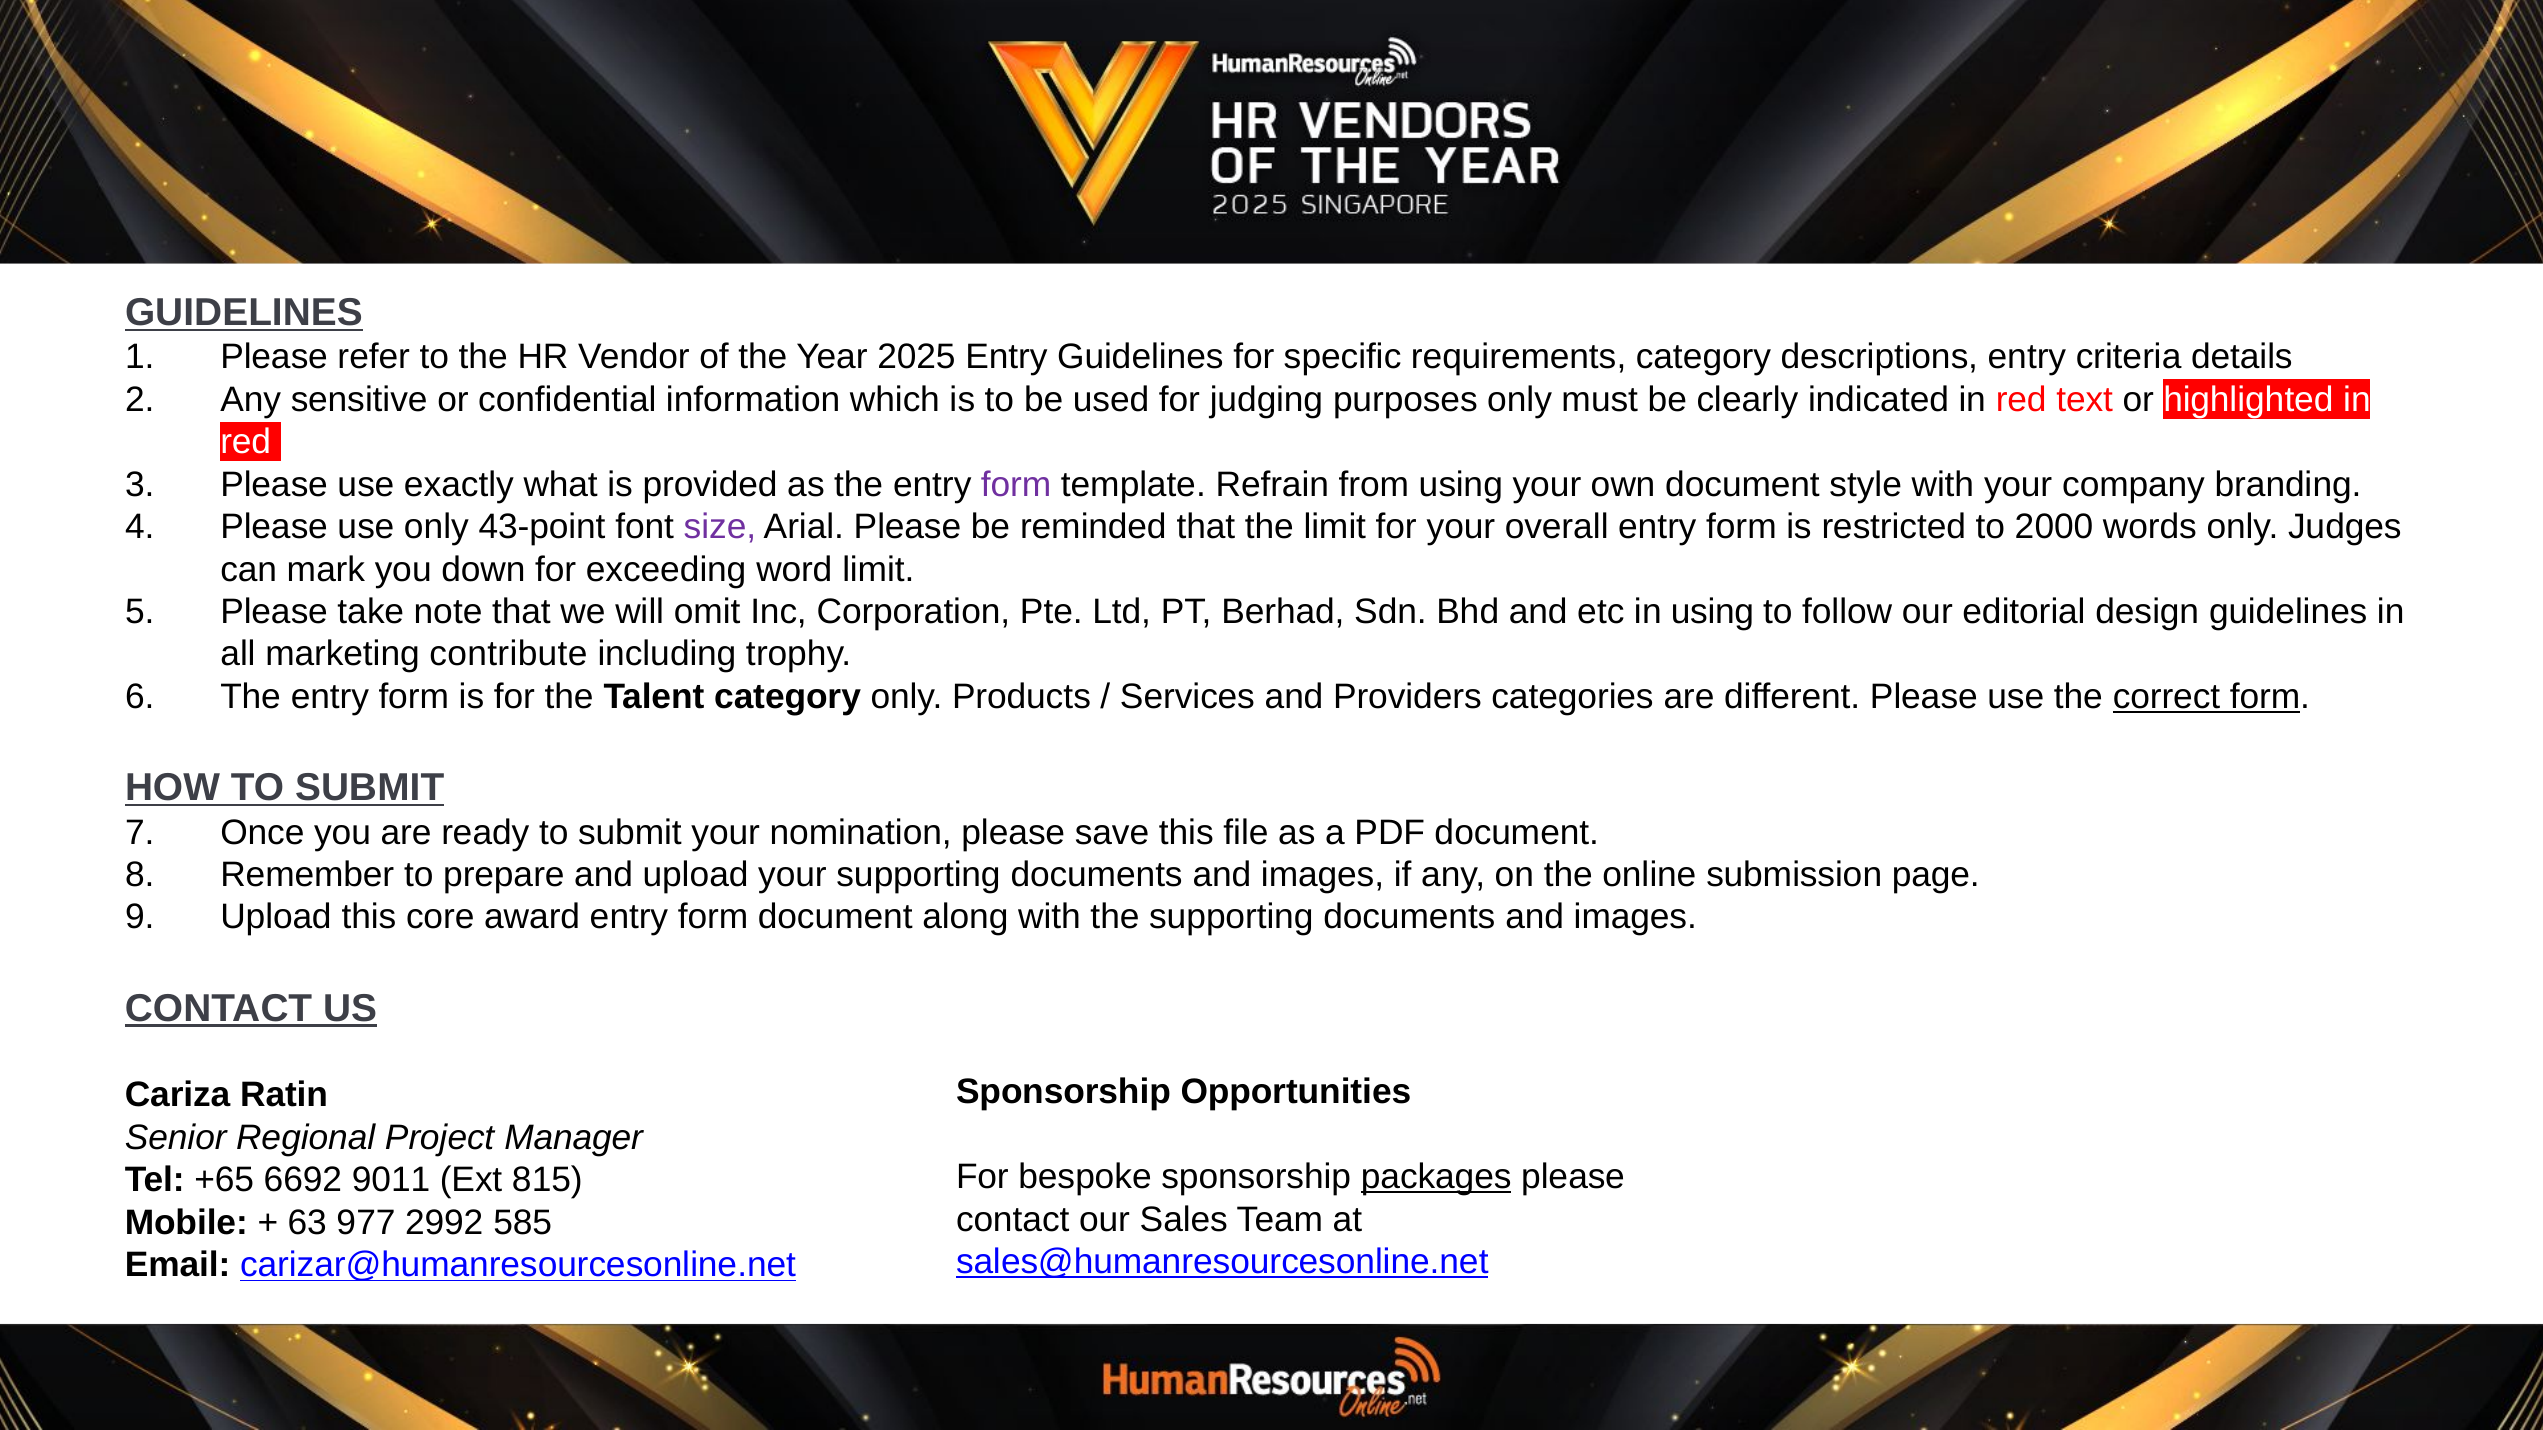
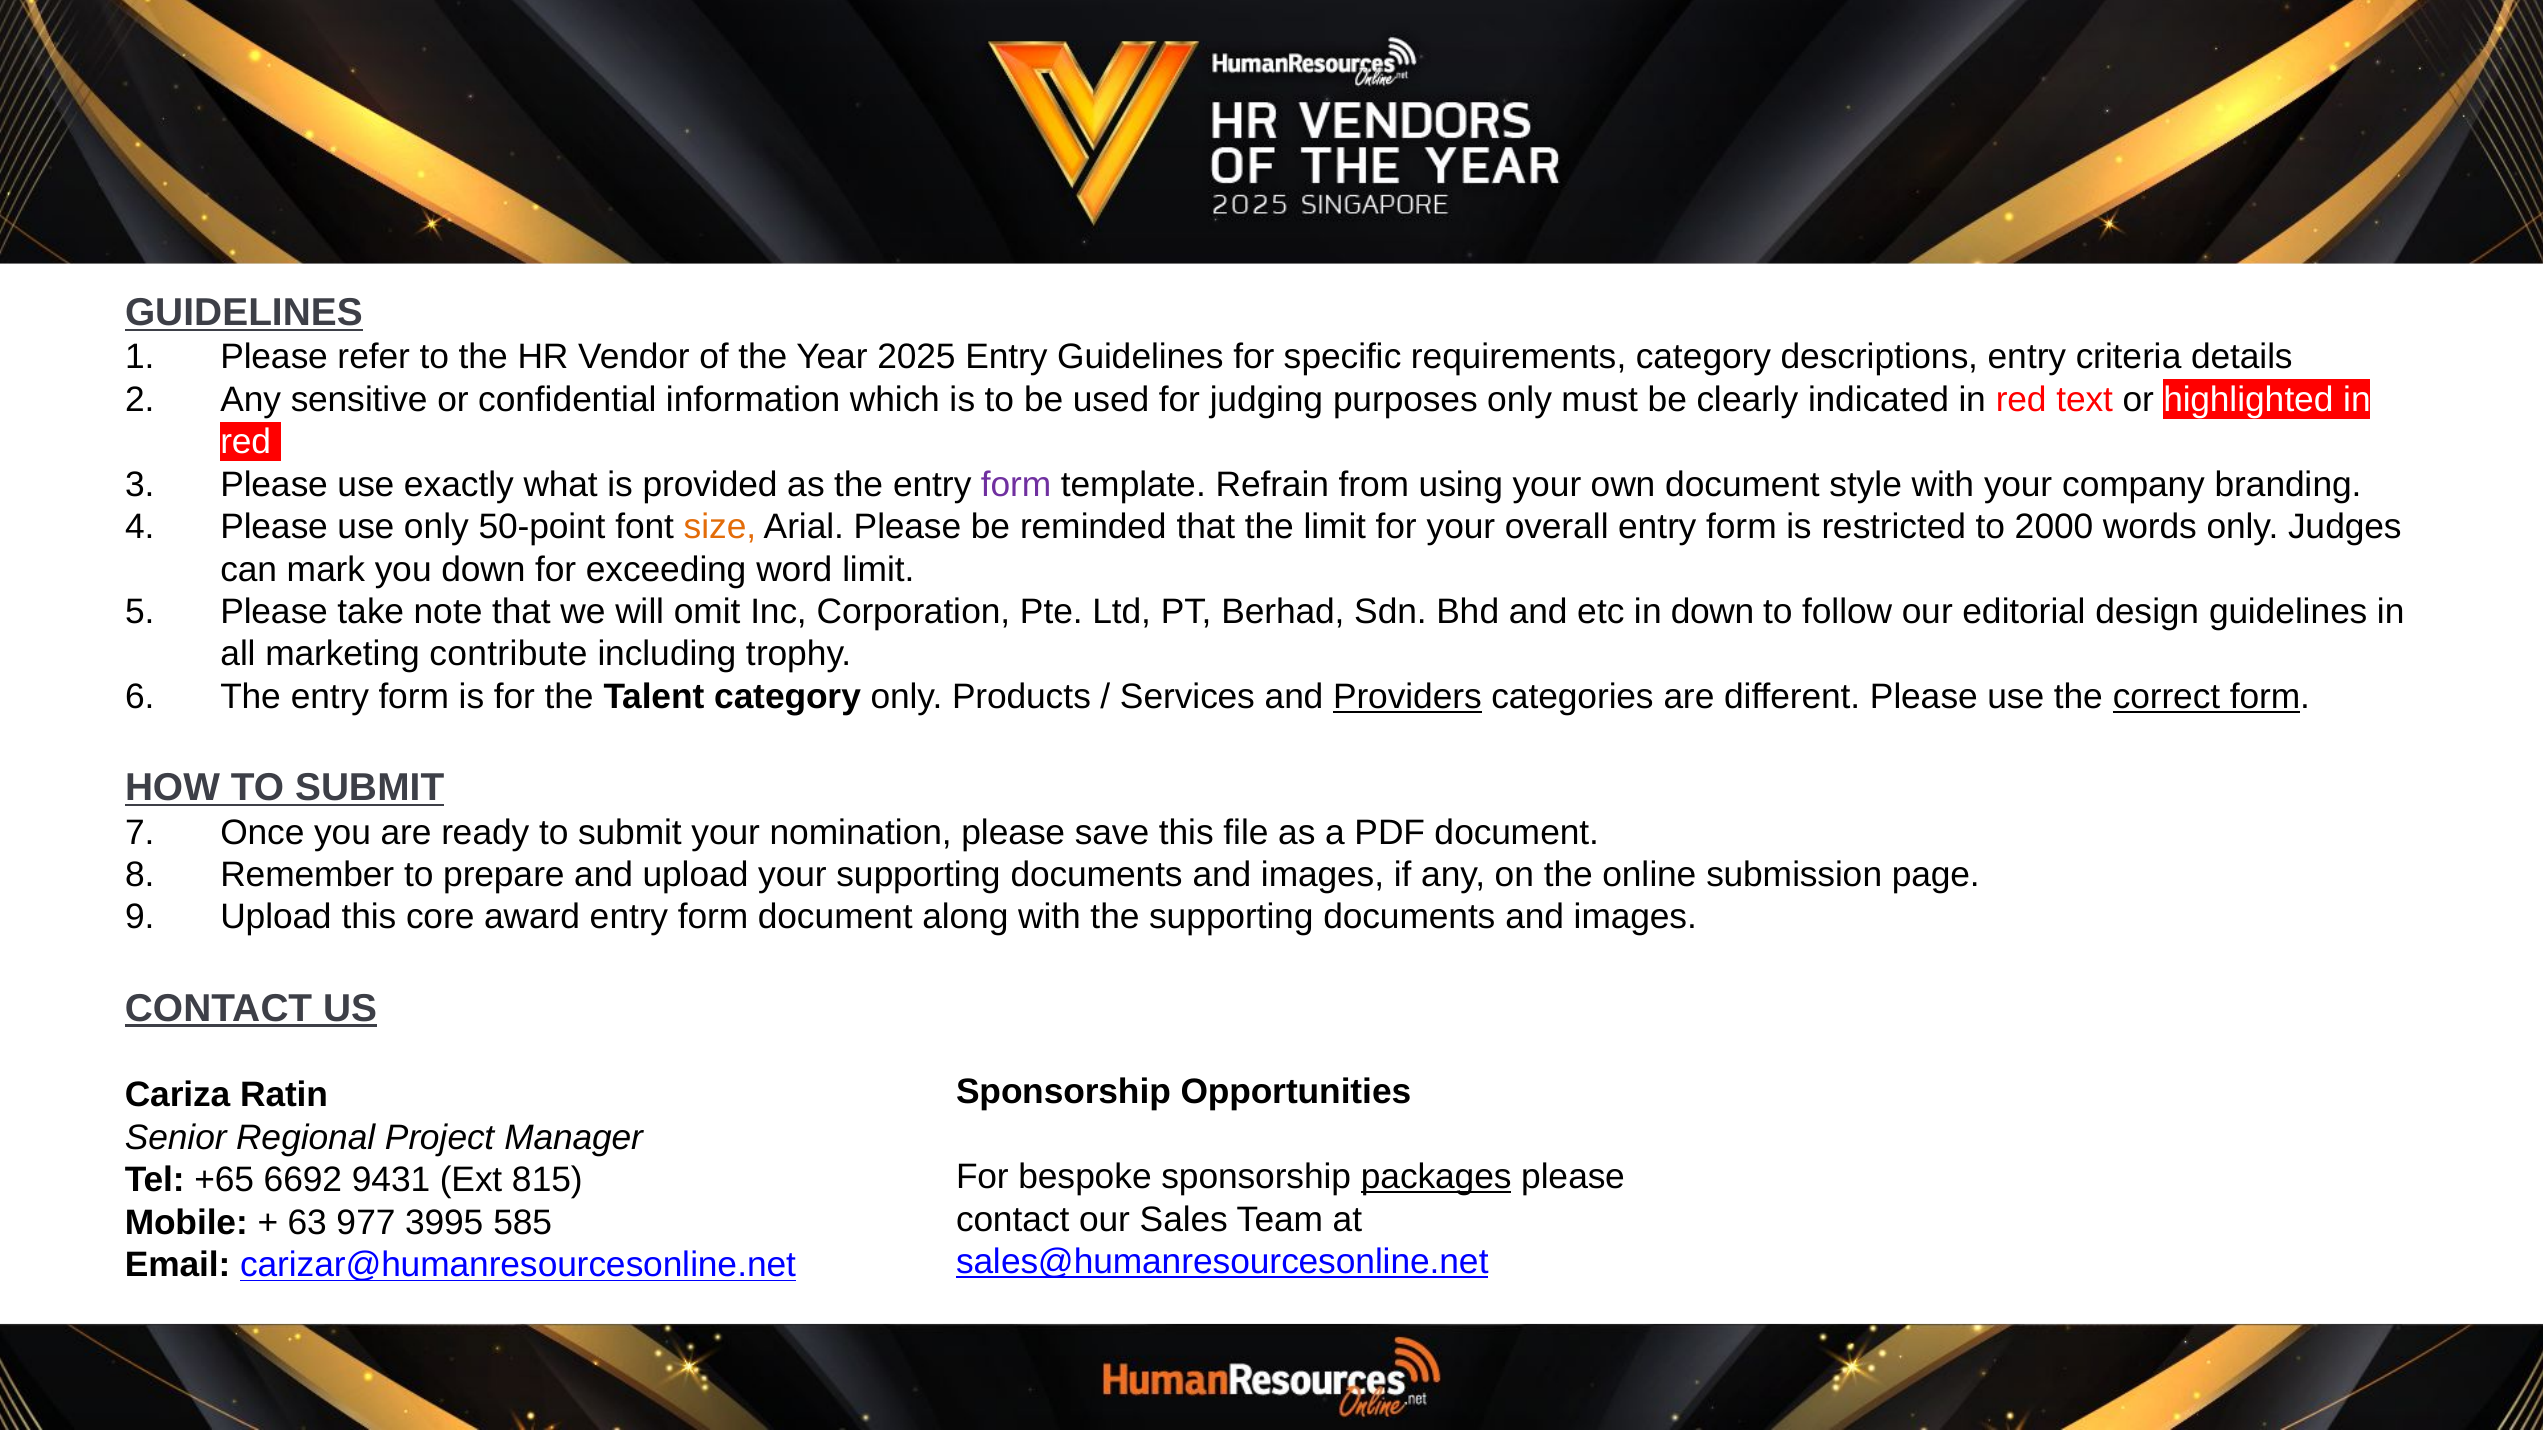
43-point: 43-point -> 50-point (542, 527)
size colour: purple -> orange (720, 527)
in using: using -> down (1712, 612)
Providers underline: none -> present (1407, 697)
9011: 9011 -> 9431 (391, 1180)
2992: 2992 -> 3995 (444, 1223)
